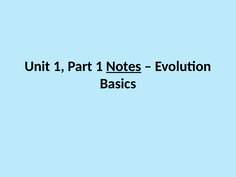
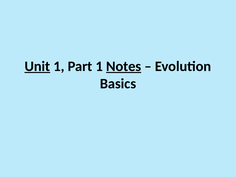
Unit underline: none -> present (37, 66)
